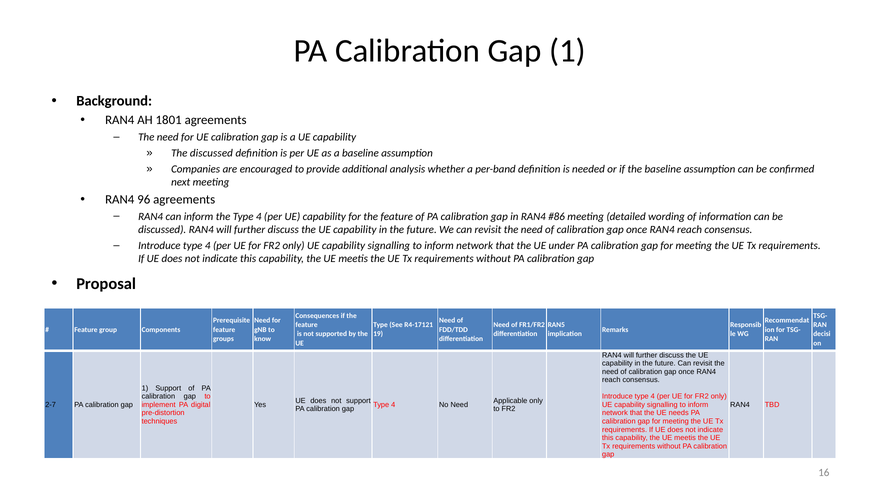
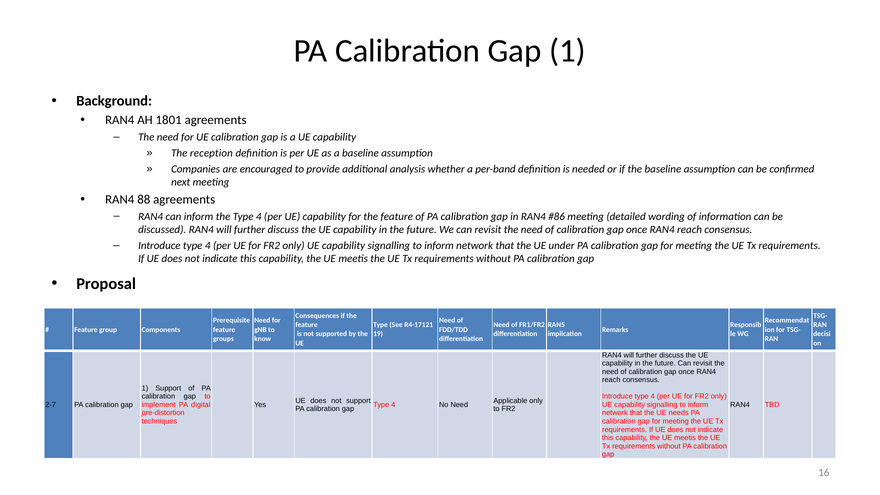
The discussed: discussed -> reception (211, 153)
96: 96 -> 88 (144, 199)
